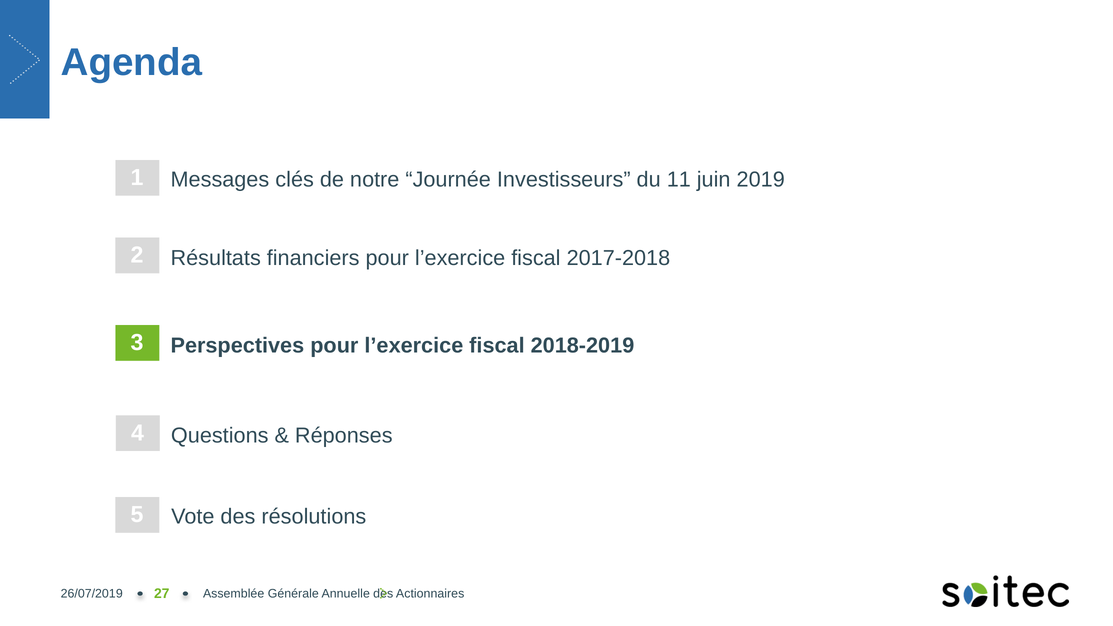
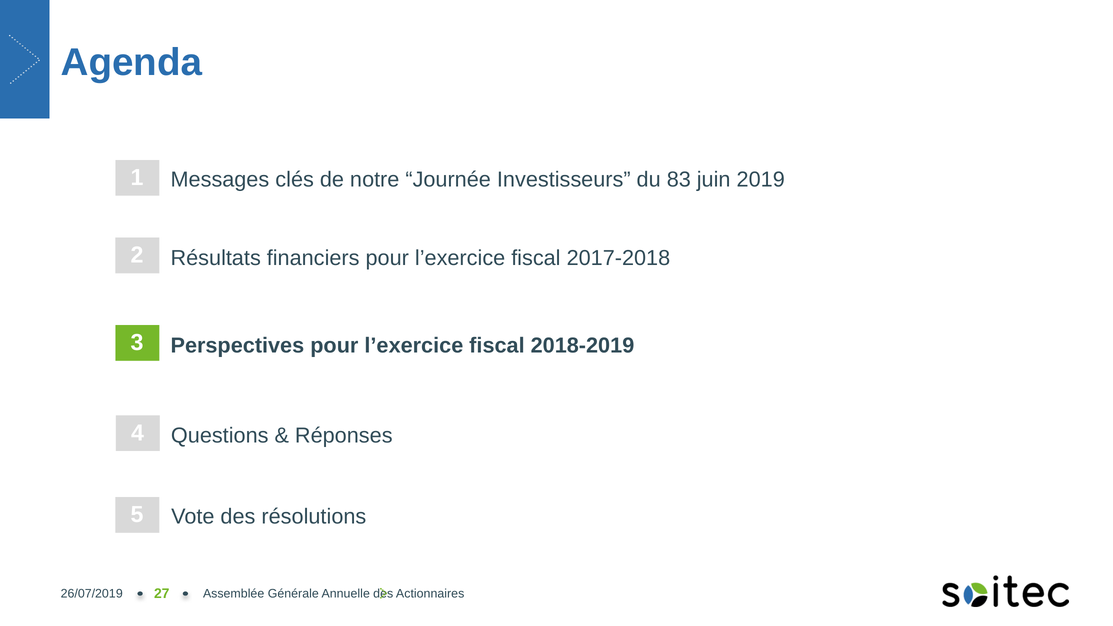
11: 11 -> 83 (679, 179)
